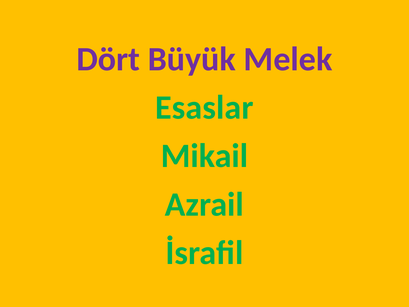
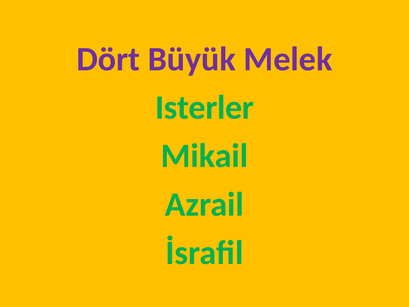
Esaslar: Esaslar -> Isterler (205, 107)
